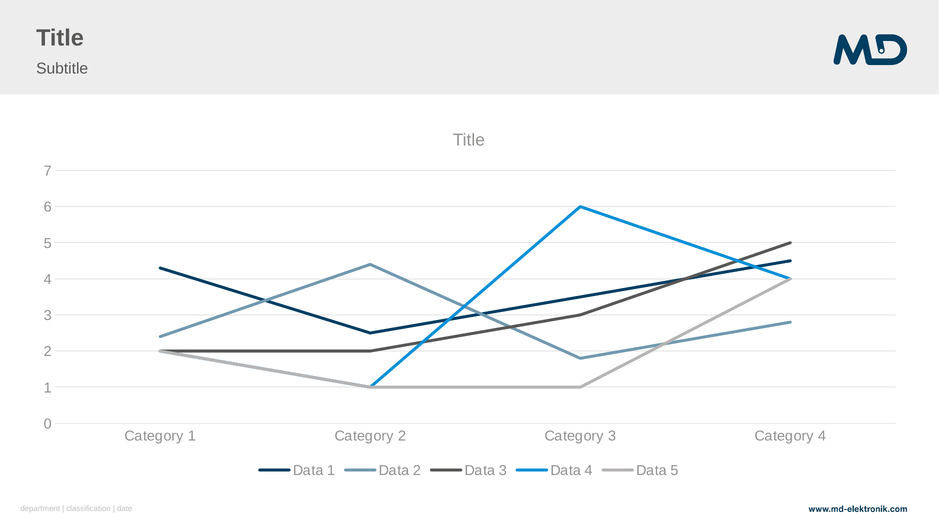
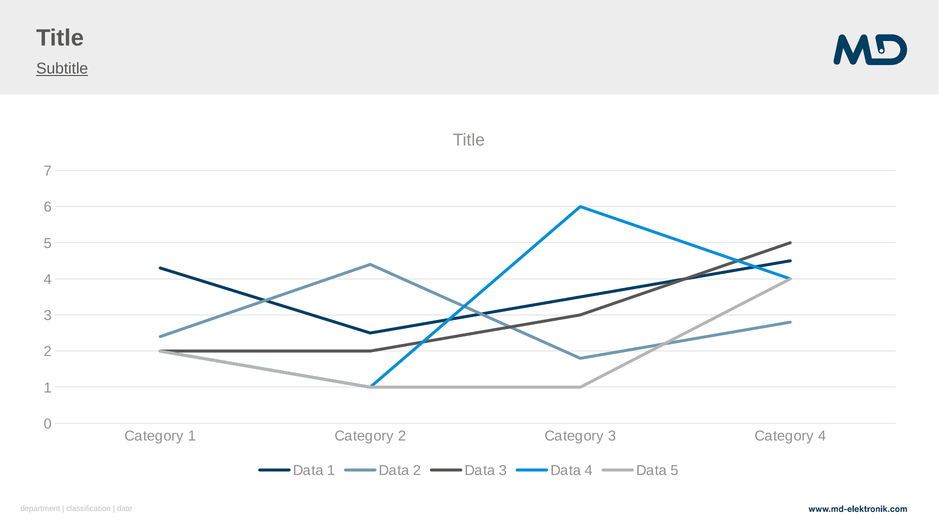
Subtitle underline: none -> present (62, 69)
